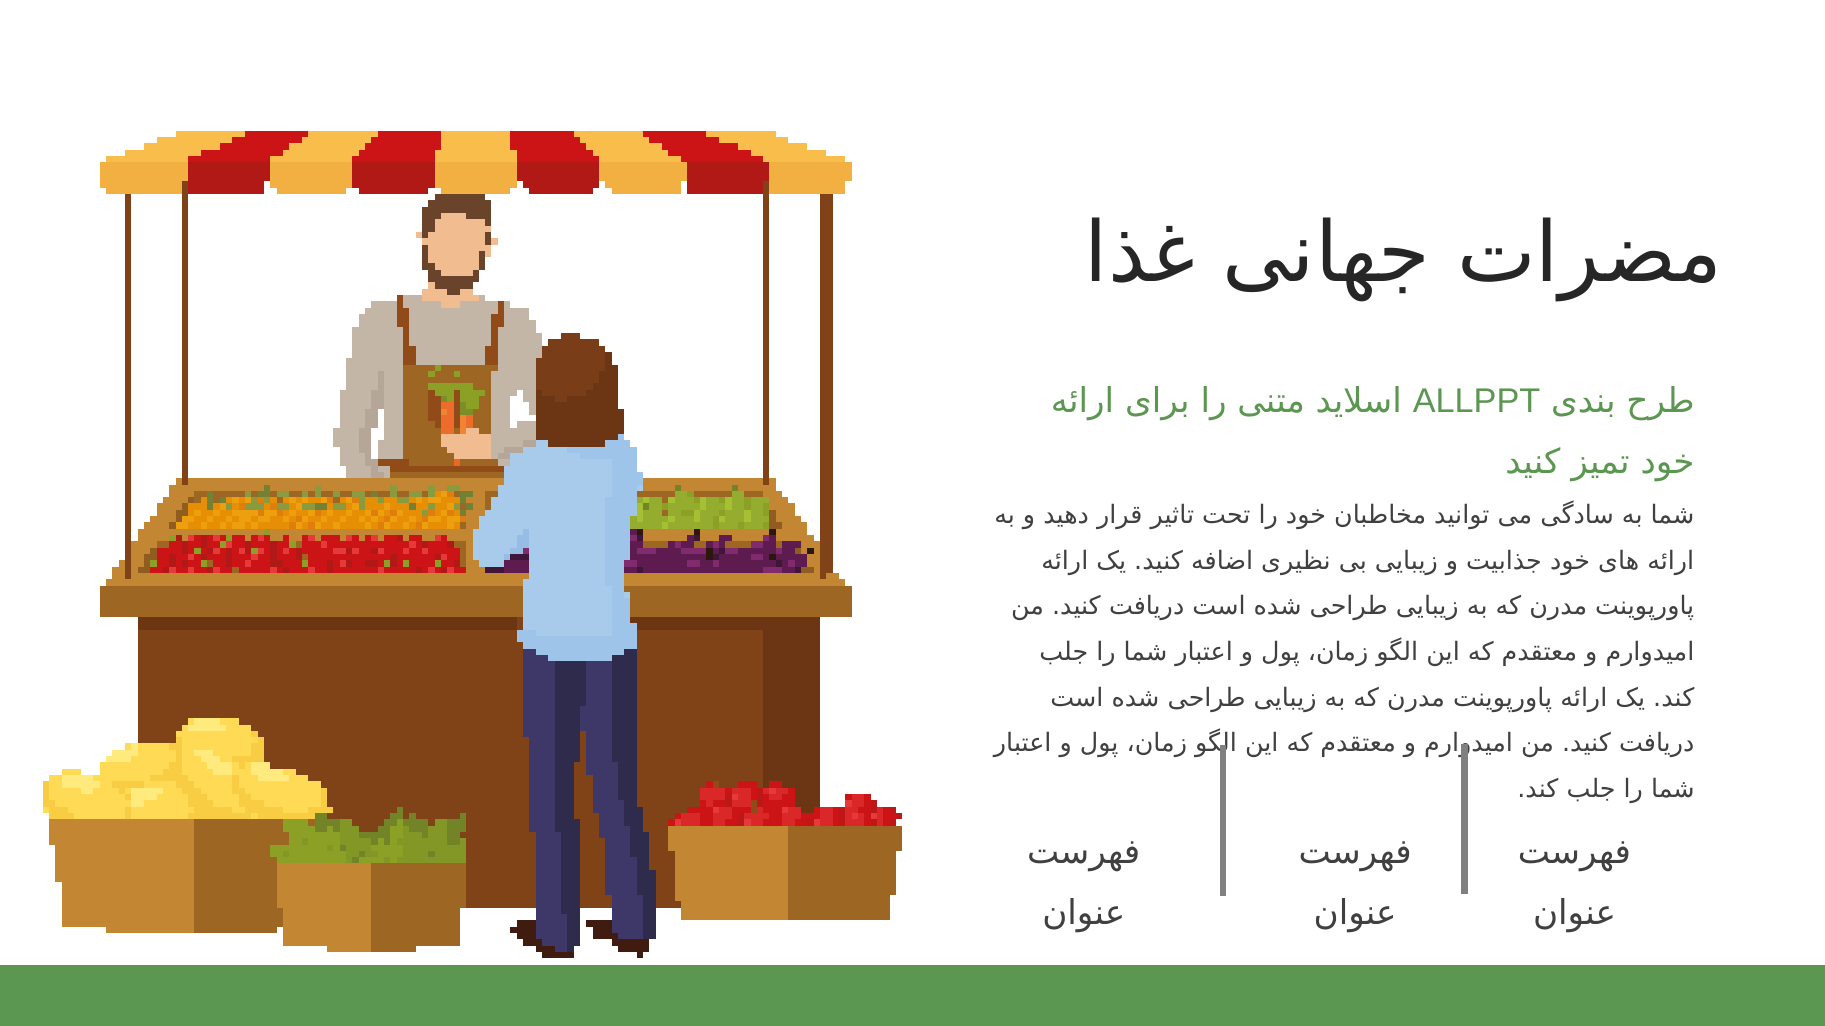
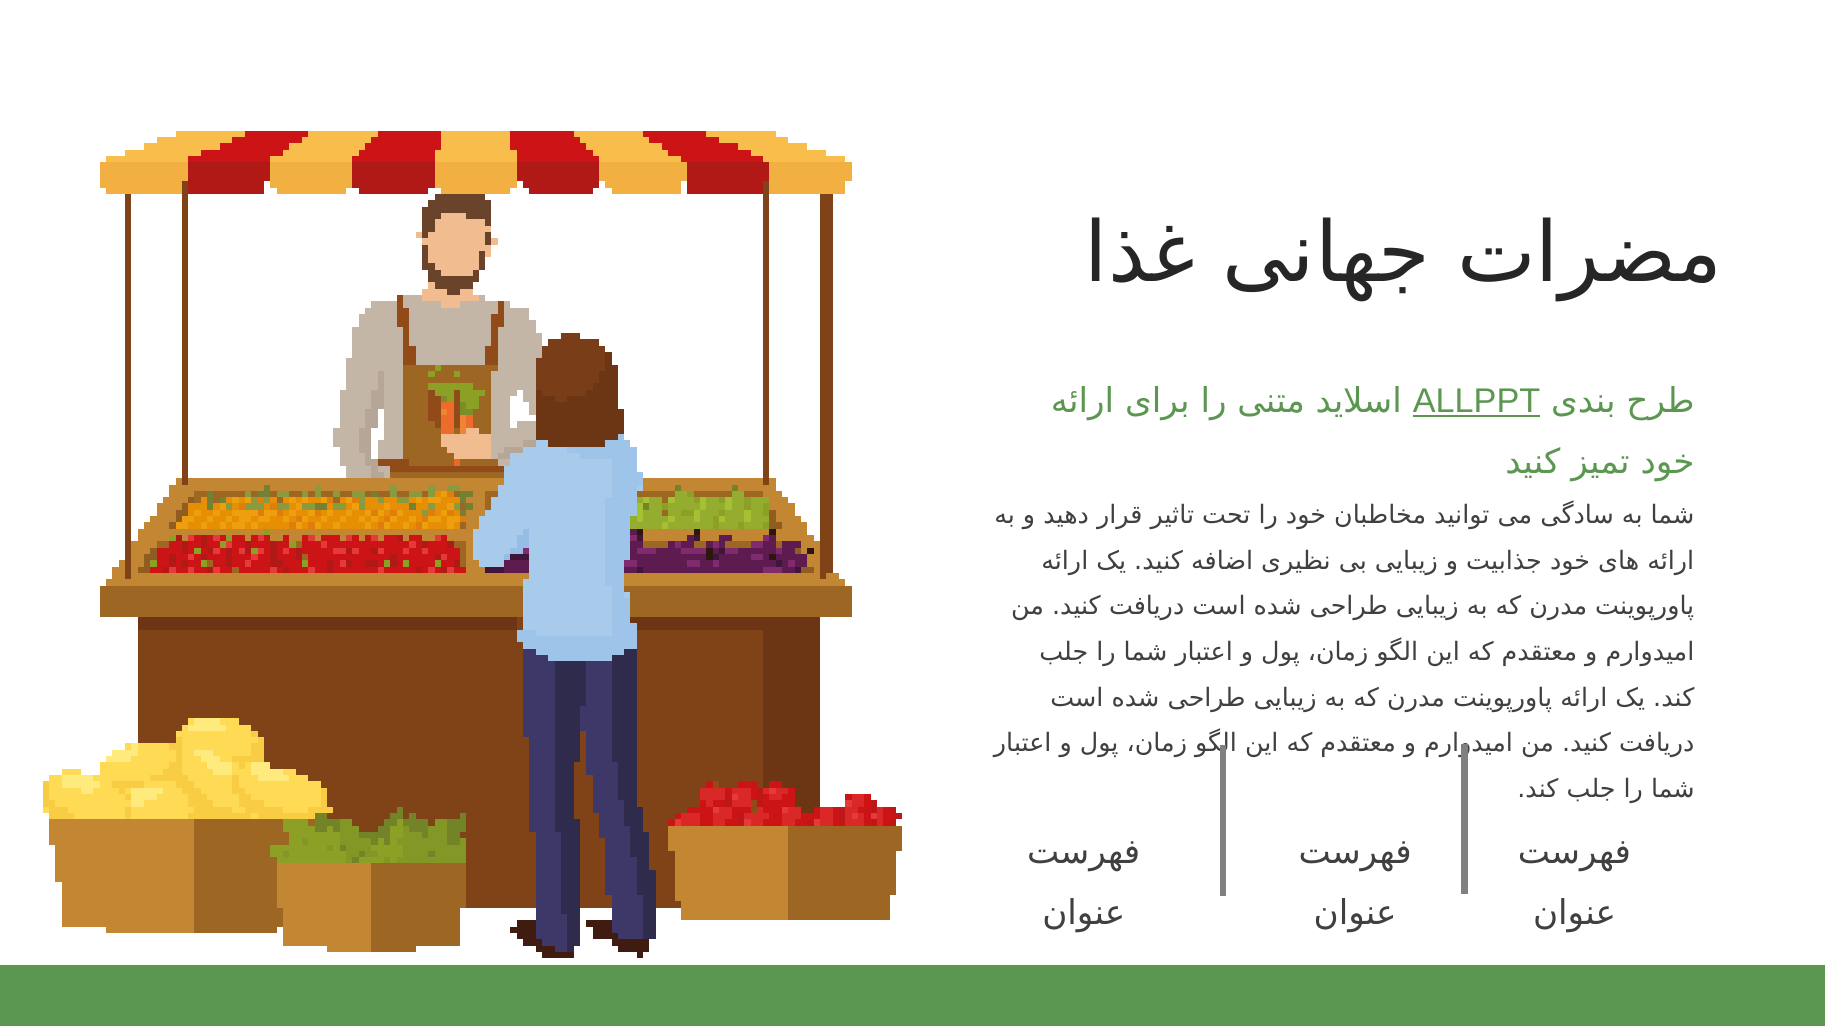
ALLPPT underline: none -> present (1477, 401)
